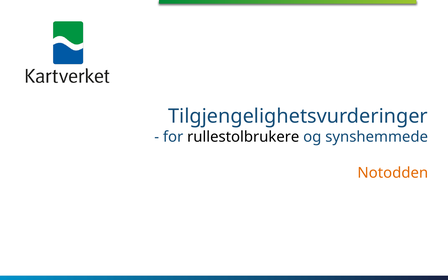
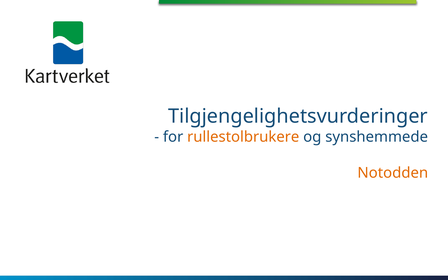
rullestolbrukere colour: black -> orange (243, 137)
